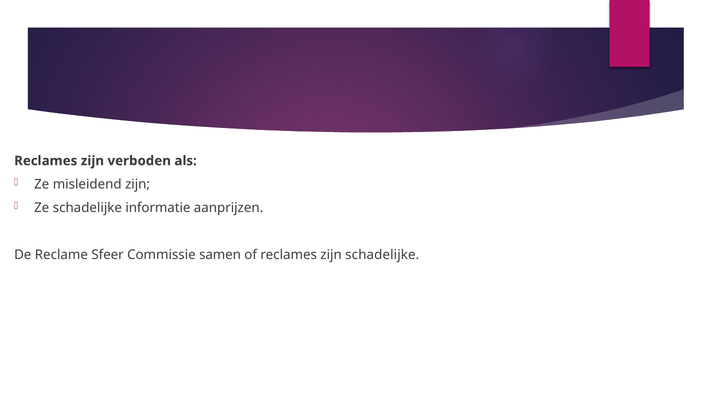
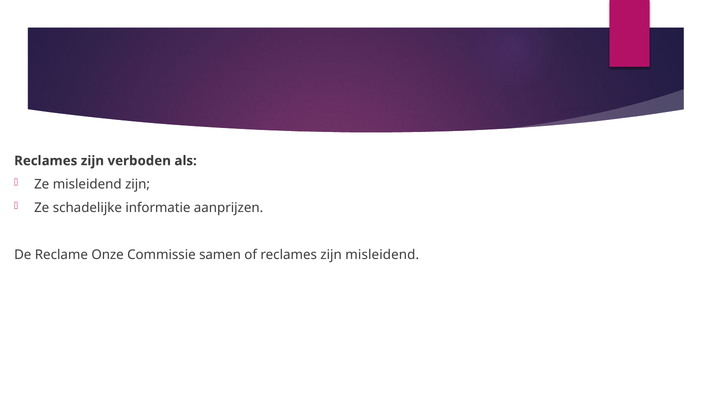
Sfeer: Sfeer -> Onze (108, 254)
zijn schadelijke: schadelijke -> misleidend (382, 254)
